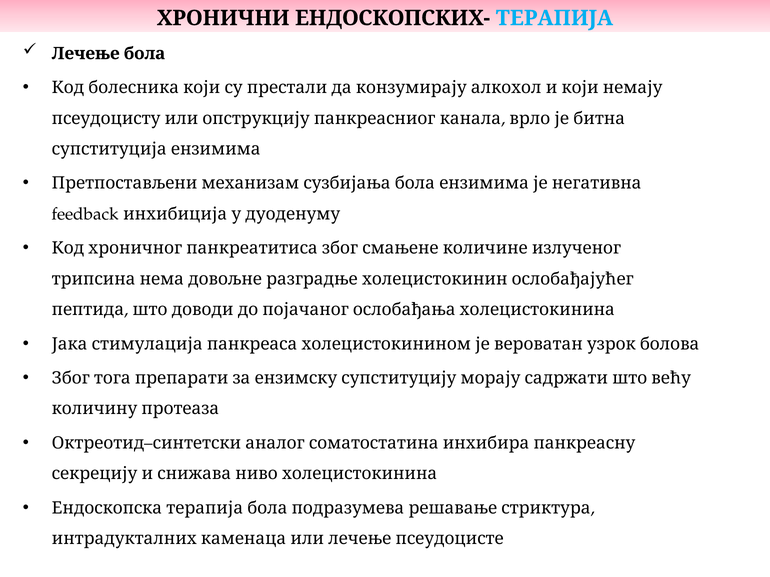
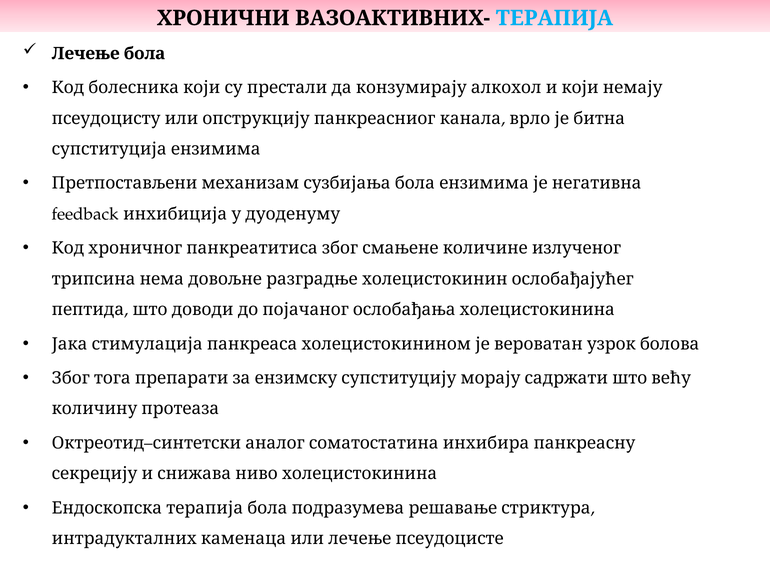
ЕНДОСКОПСКИХ-: ЕНДОСКОПСКИХ- -> ВАЗОАКТИВНИХ- (393, 18)
